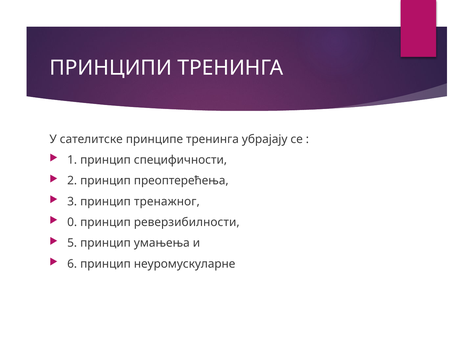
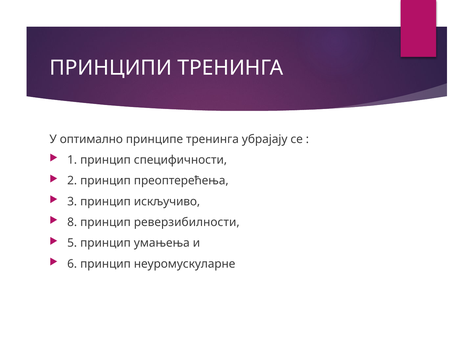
сателитске: сателитске -> оптимално (91, 139)
тренажног: тренажног -> искључиво (167, 201)
0: 0 -> 8 (72, 222)
